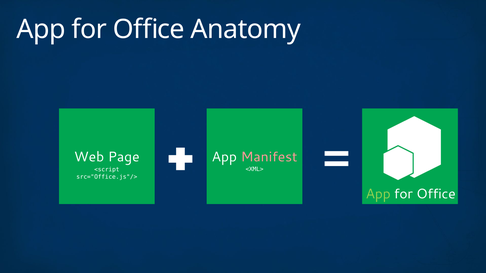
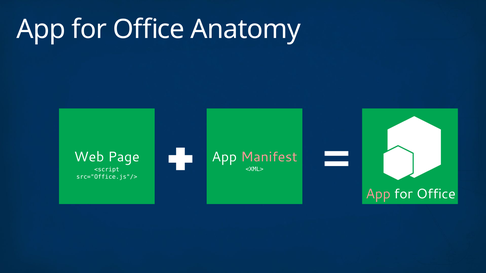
App colour: light green -> pink (378, 194)
